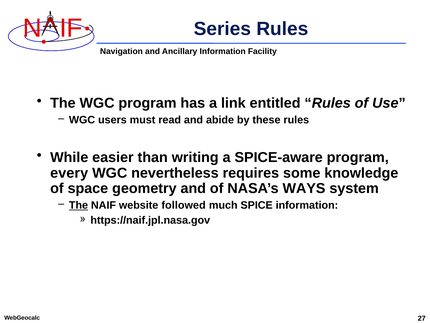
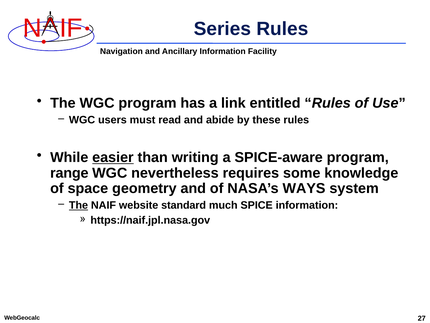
easier underline: none -> present (113, 157)
every: every -> range (69, 173)
followed: followed -> standard (184, 205)
